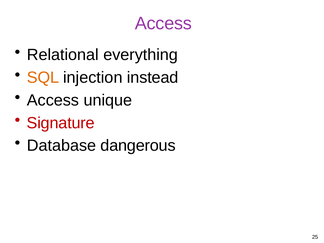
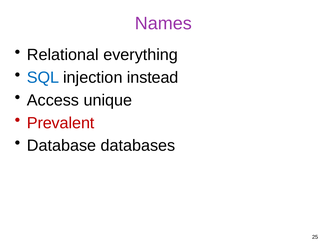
Access: Access -> Names (163, 23)
SQL colour: orange -> blue (43, 78)
Signature: Signature -> Prevalent (61, 123)
dangerous: dangerous -> databases (138, 146)
